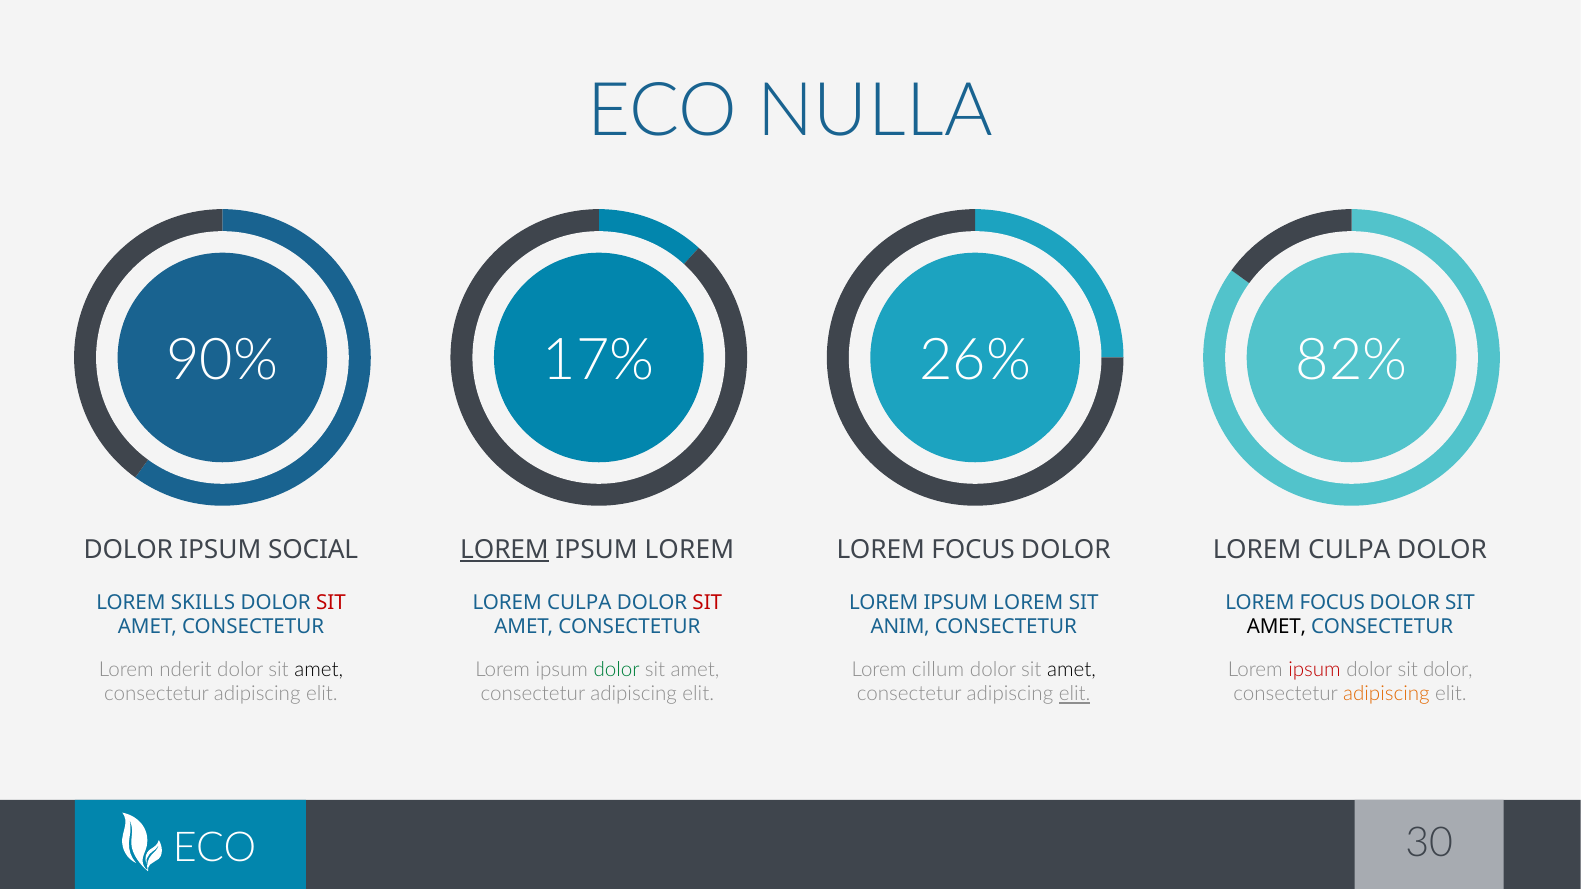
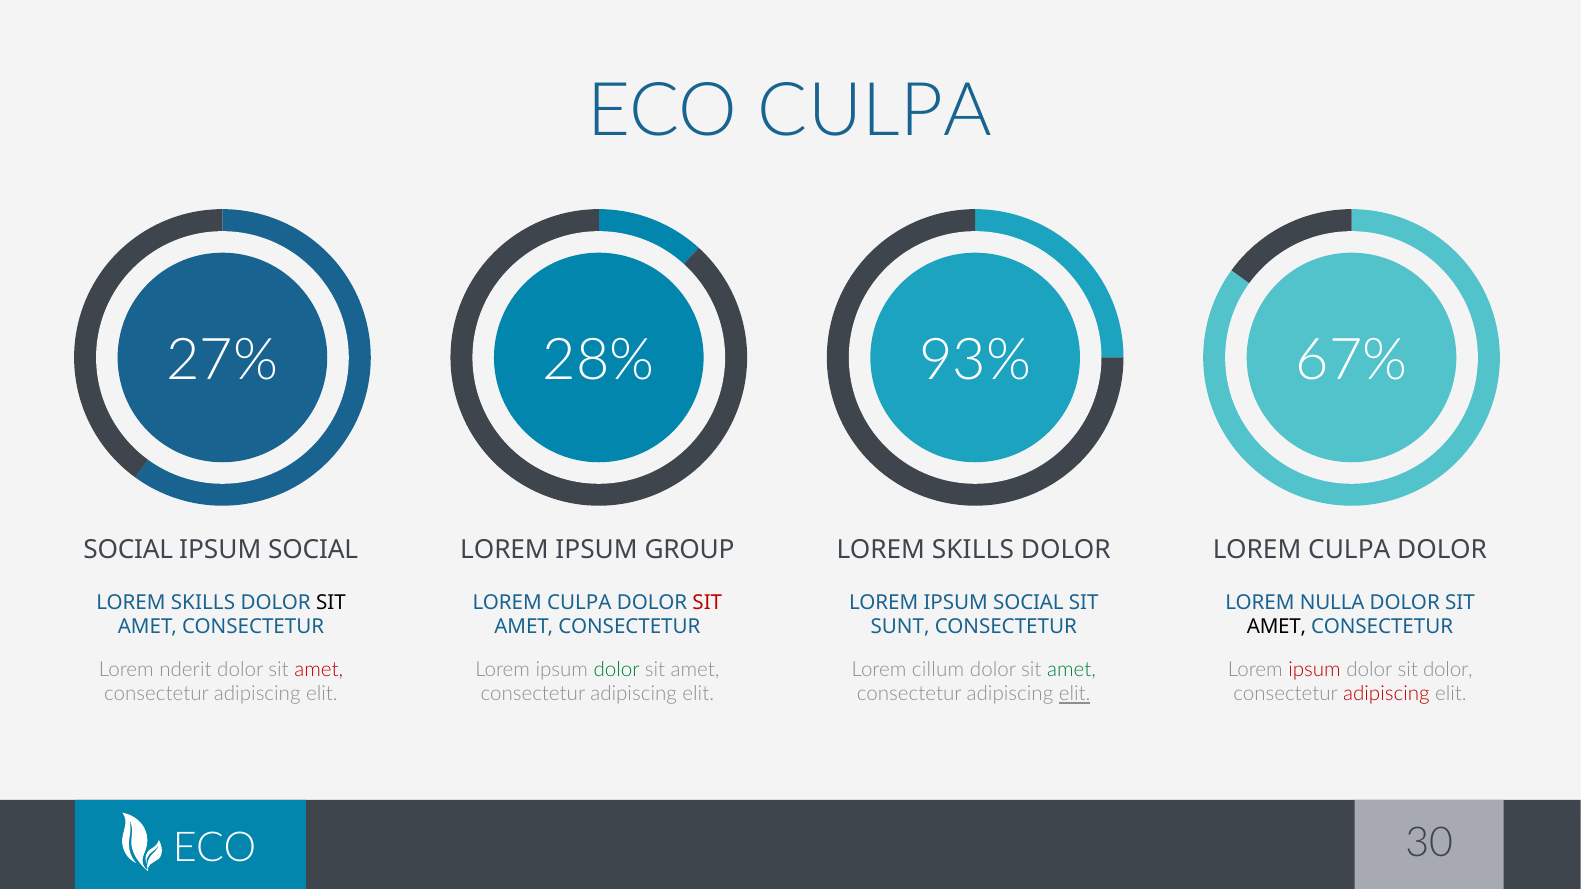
ECO NULLA: NULLA -> CULPA (875, 111)
90%: 90% -> 27% (222, 360)
17%: 17% -> 28% (599, 360)
26%: 26% -> 93% (975, 360)
82%: 82% -> 67% (1352, 360)
DOLOR: DOLOR -> SOCIAL (128, 550)
LOREM underline: present -> none (505, 550)
LOREM: LOREM -> GROUP (690, 550)
FOCUS: FOCUS -> SKILLS (973, 550)
SIT colour: red -> black (331, 602)
LOREM: LOREM -> SOCIAL (1028, 602)
FOCUS: FOCUS -> NULLA (1332, 602)
ANIM: ANIM -> SUNT (900, 627)
amet colour: black -> red (319, 670)
amet colour: black -> green (1071, 670)
adipiscing colour: orange -> red (1386, 694)
